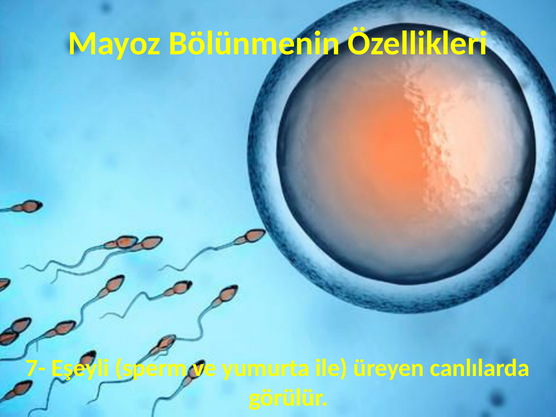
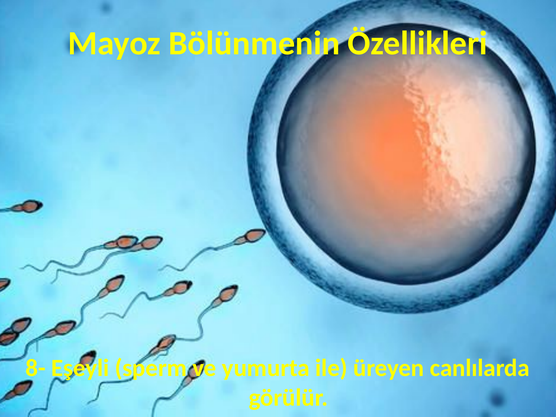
7-: 7- -> 8- (36, 368)
